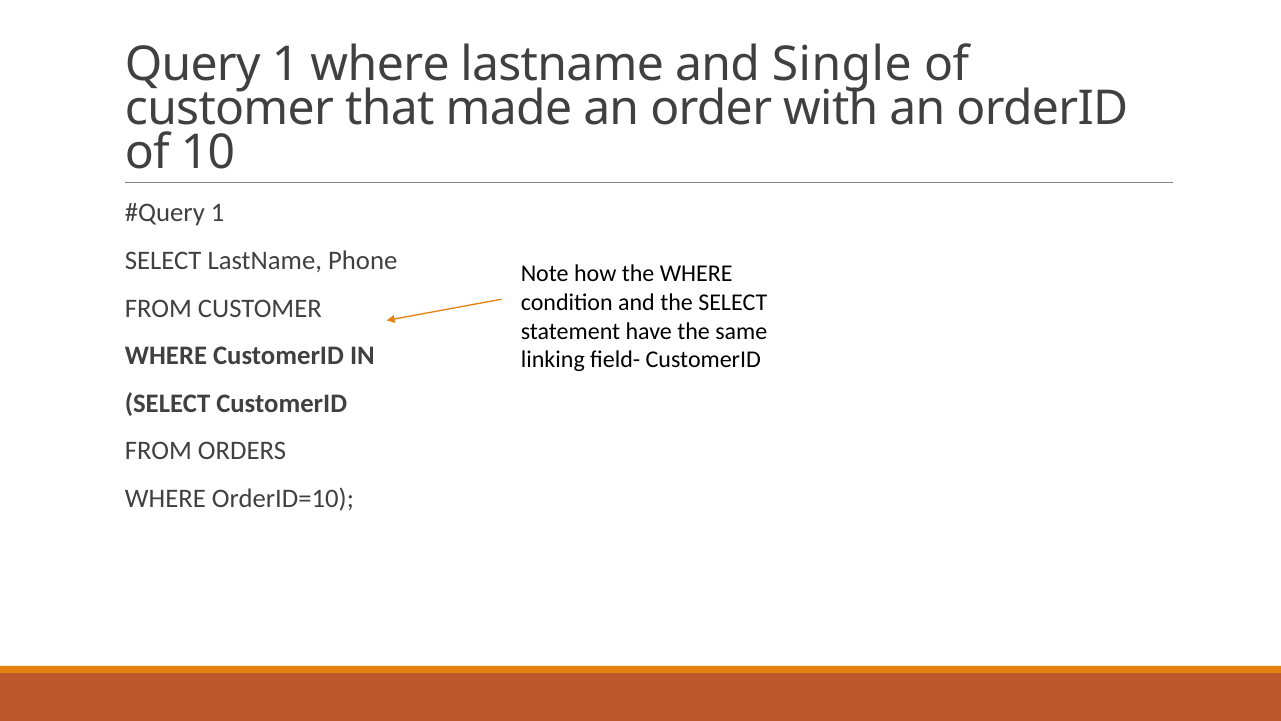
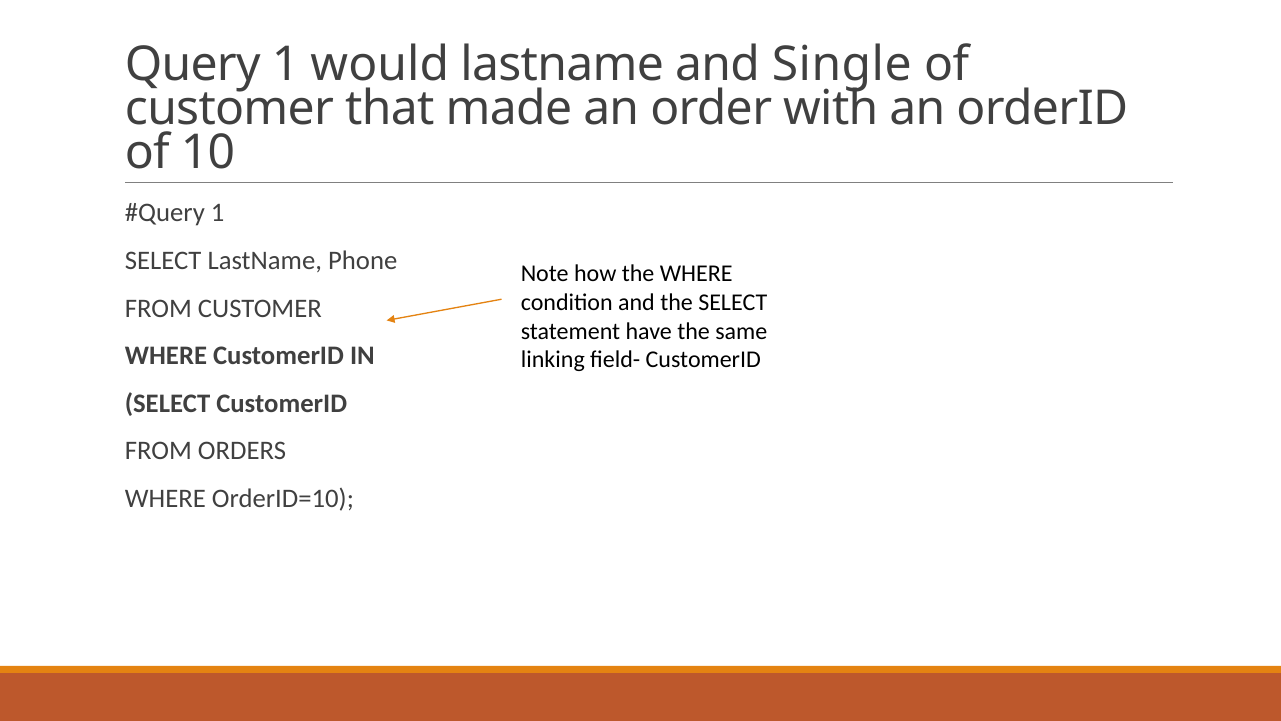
1 where: where -> would (380, 65)
